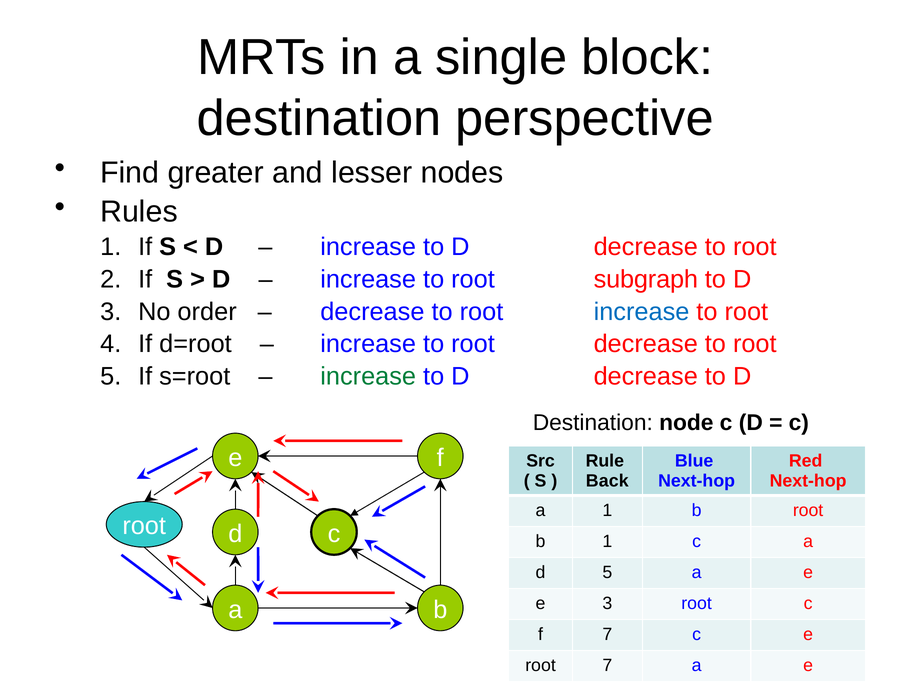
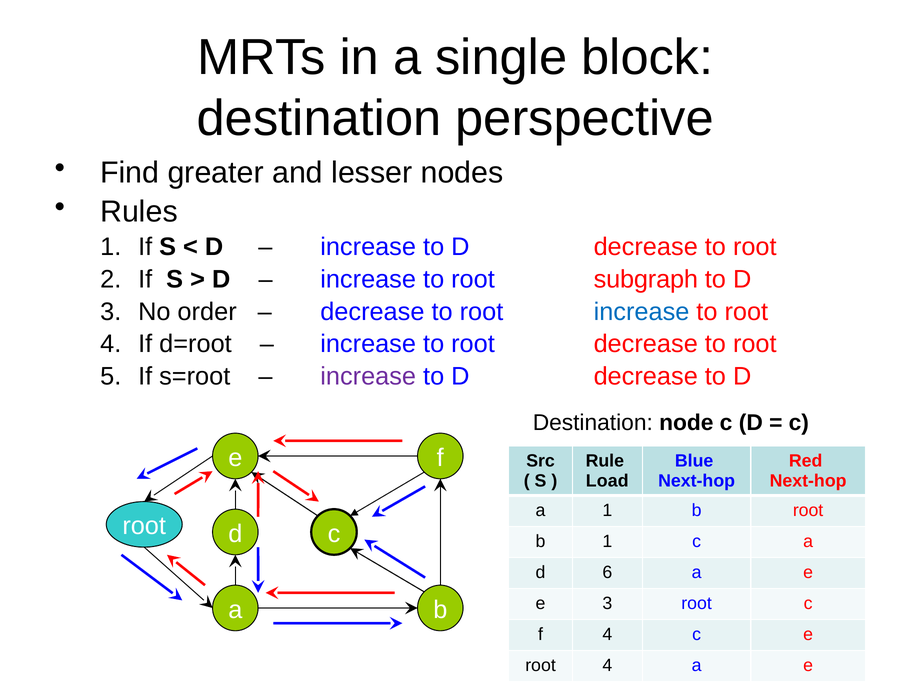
increase colour: green -> purple (368, 376)
Back: Back -> Load (607, 480)
d 5: 5 -> 6 (607, 572)
f 7: 7 -> 4 (607, 634)
7: 7 -> 4 (607, 665)
